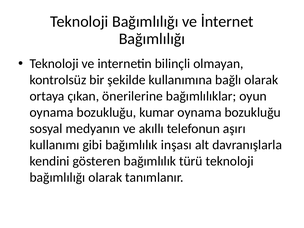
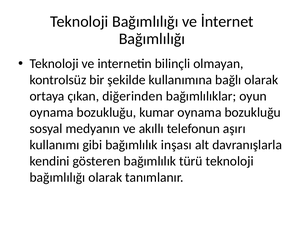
önerilerine: önerilerine -> diğerinden (133, 96)
